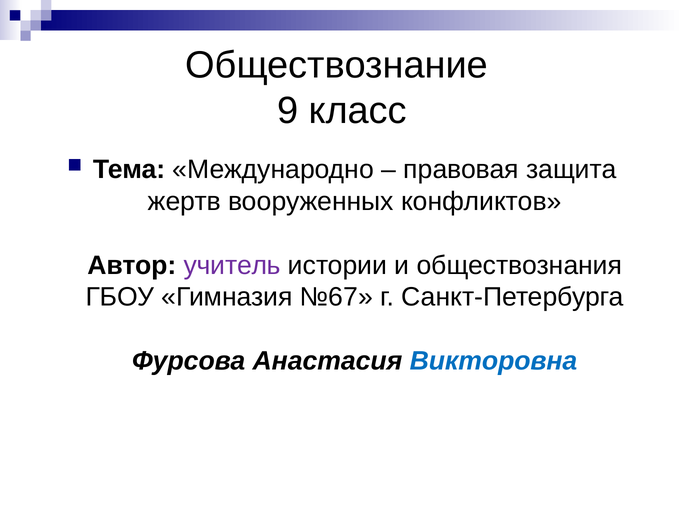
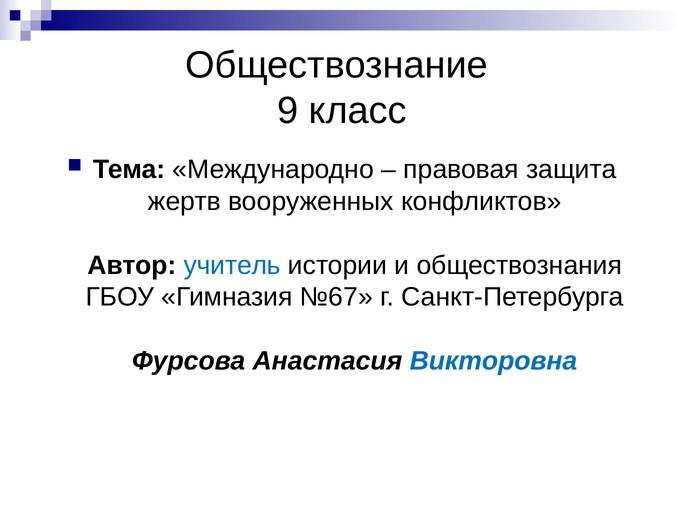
учитель colour: purple -> blue (232, 265)
